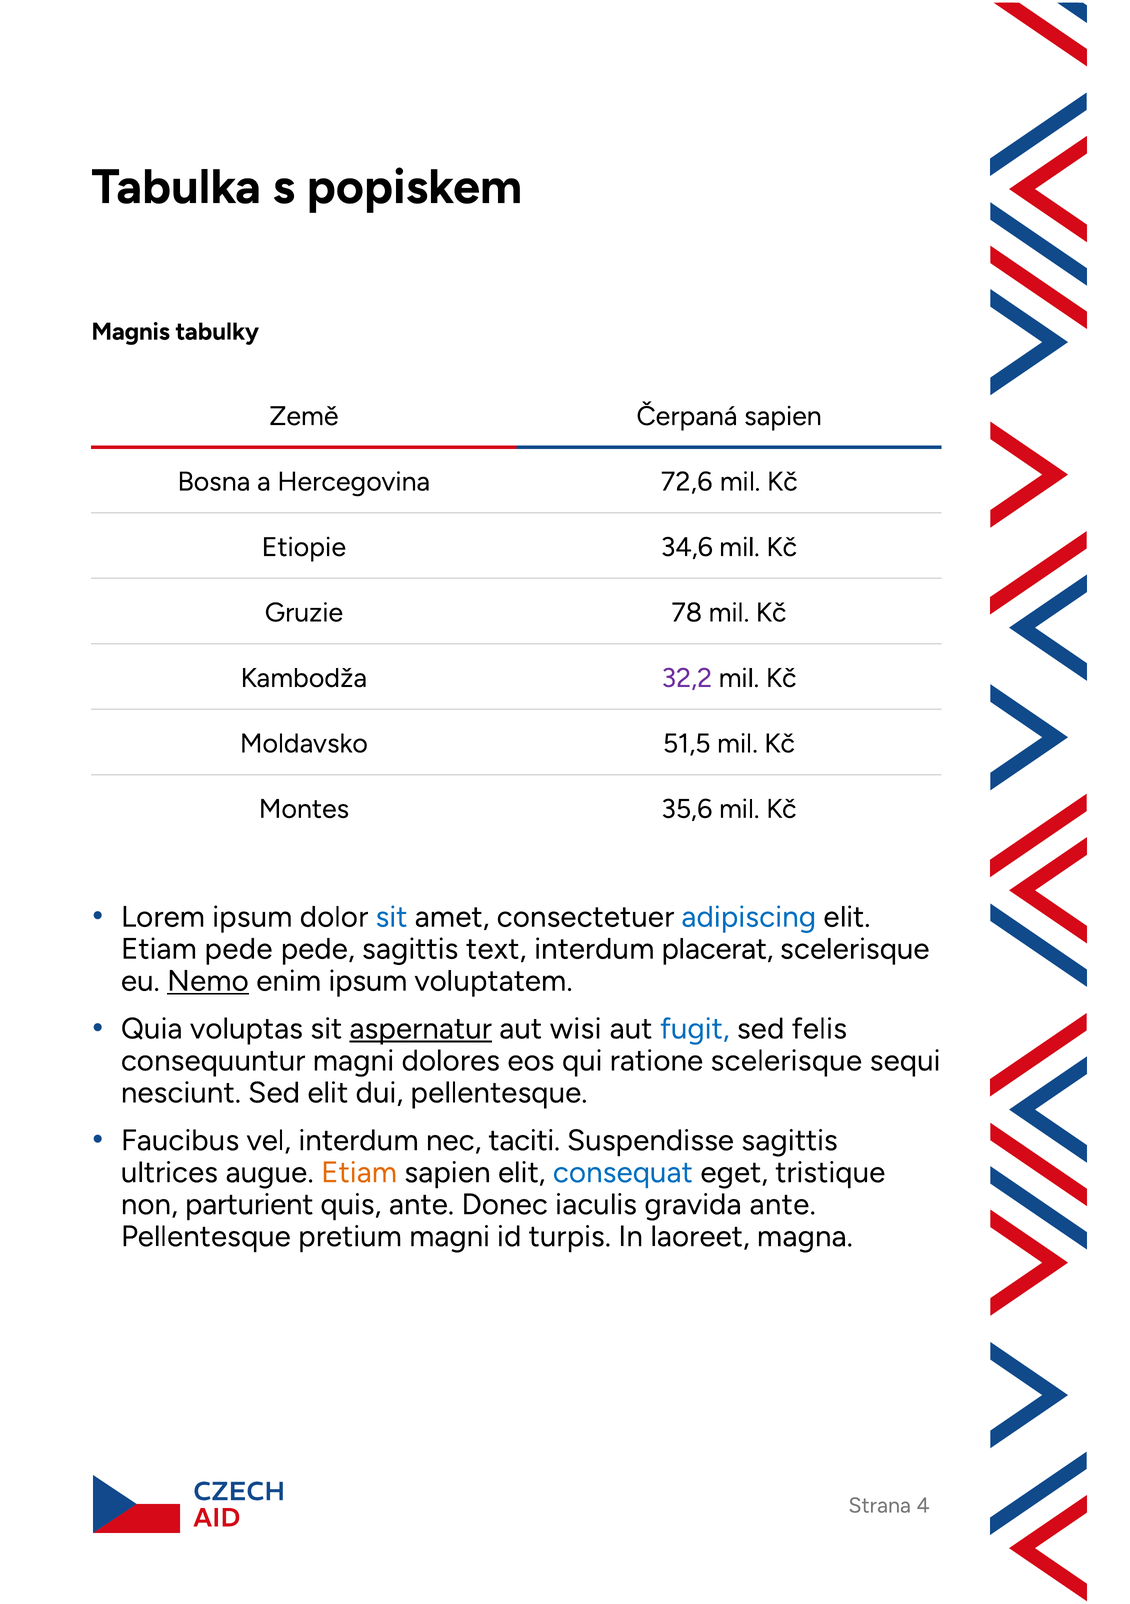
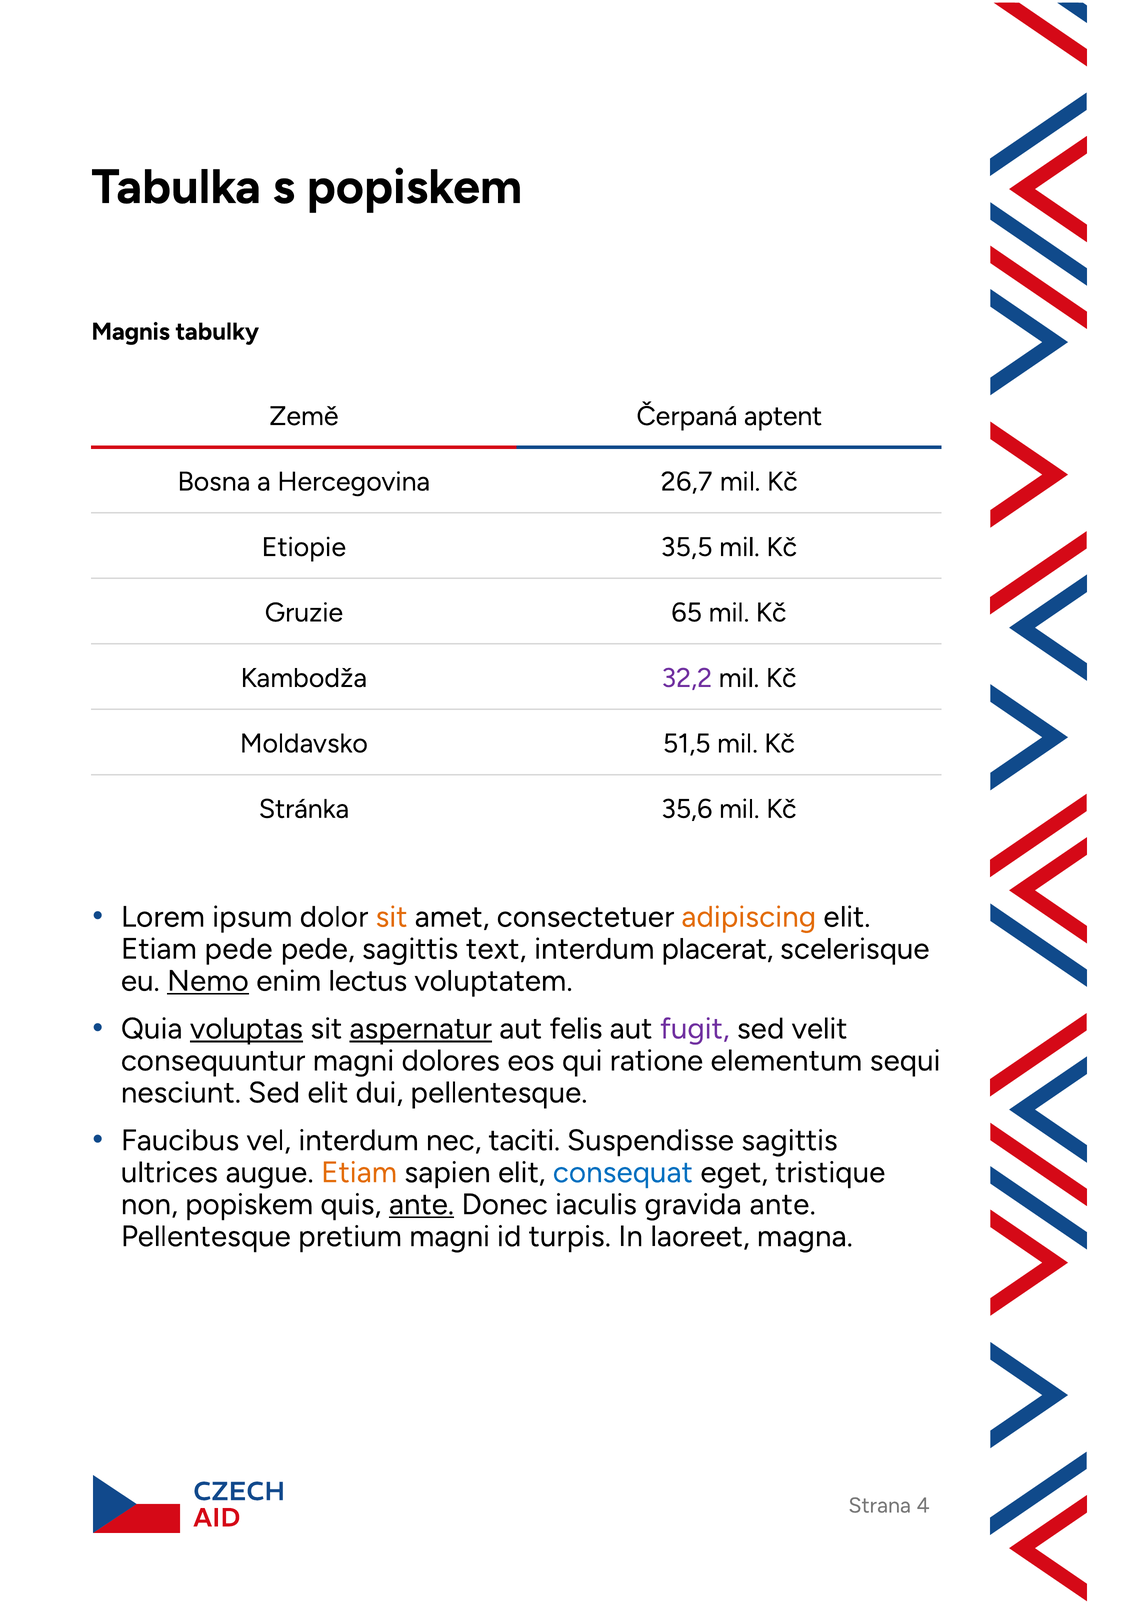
Čerpaná sapien: sapien -> aptent (783, 416)
72,6: 72,6 -> 26,7 (687, 481)
34,6: 34,6 -> 35,5 (687, 547)
78: 78 -> 65 (687, 612)
Montes: Montes -> Stránka (304, 809)
sit colour: blue -> orange (392, 917)
adipiscing colour: blue -> orange (749, 917)
enim ipsum: ipsum -> lectus (368, 981)
voluptas underline: none -> present (246, 1028)
wisi: wisi -> felis (576, 1028)
fugit colour: blue -> purple (695, 1028)
felis: felis -> velit (820, 1028)
ratione scelerisque: scelerisque -> elementum (786, 1060)
non parturient: parturient -> popiskem (249, 1204)
ante underline: none -> present (421, 1204)
